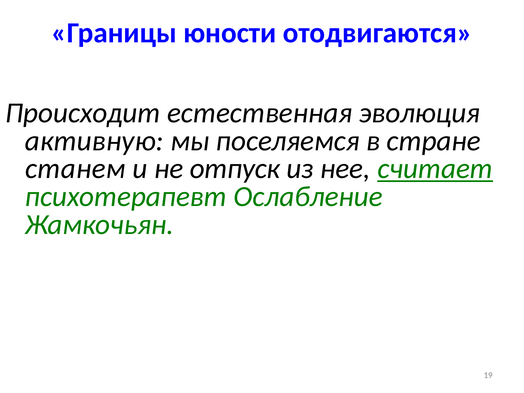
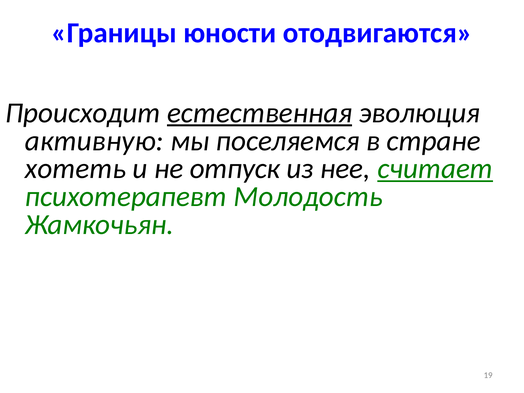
естественная underline: none -> present (260, 113)
станем: станем -> хотеть (75, 169)
Ослабление: Ослабление -> Молодость (308, 197)
